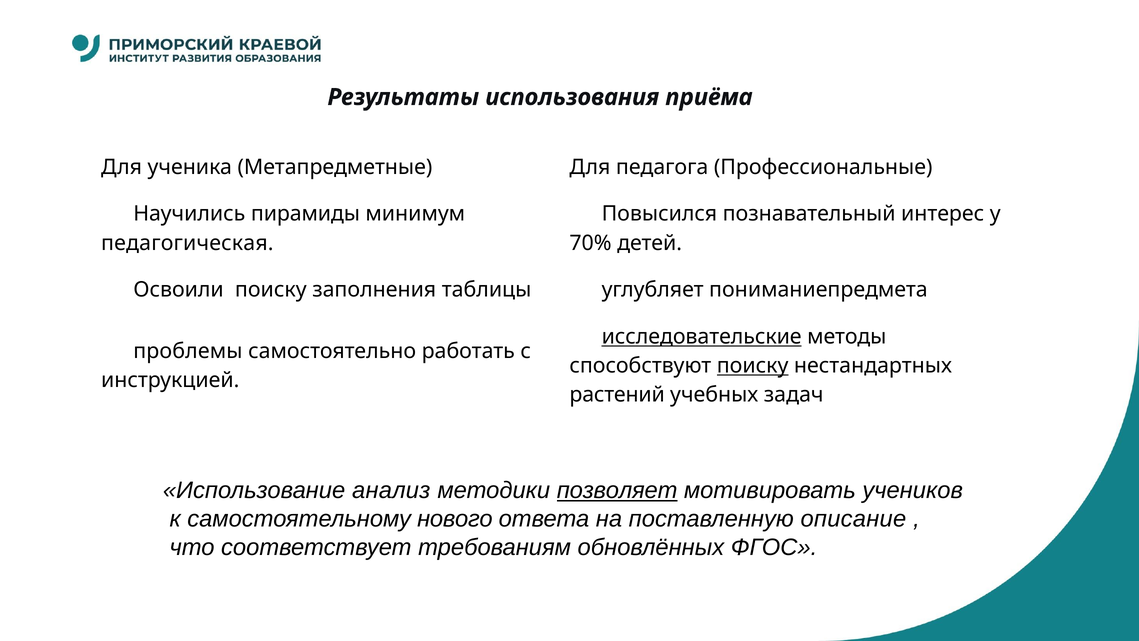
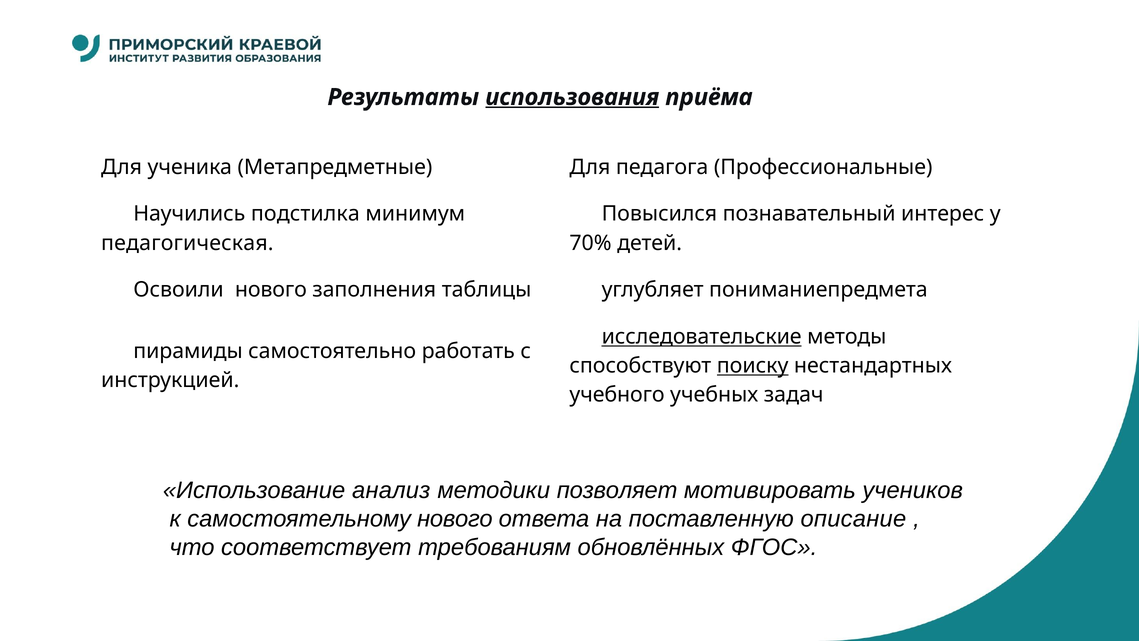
использования underline: none -> present (572, 97)
пирамиды: пирамиды -> подстилка (305, 214)
Освоили поиску: поиску -> нового (271, 290)
проблемы: проблемы -> пирамиды (188, 351)
растений: растений -> учебного (617, 395)
позволяет underline: present -> none (617, 490)
